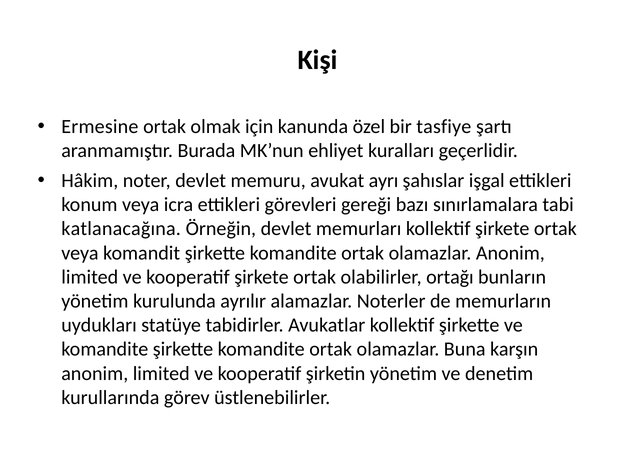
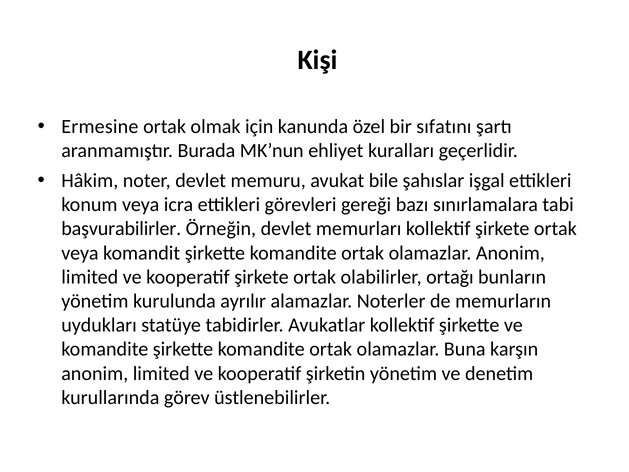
tasfiye: tasfiye -> sıfatını (444, 127)
ayrı: ayrı -> bile (383, 180)
katlanacağına: katlanacağına -> başvurabilirler (121, 229)
